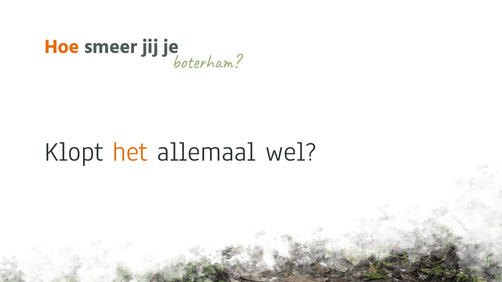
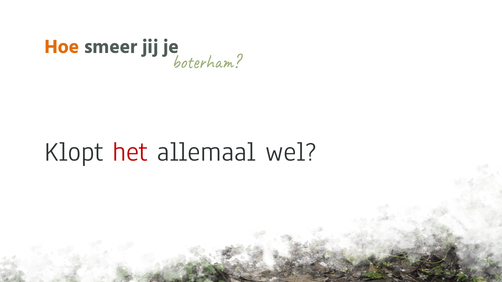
het colour: orange -> red (130, 152)
